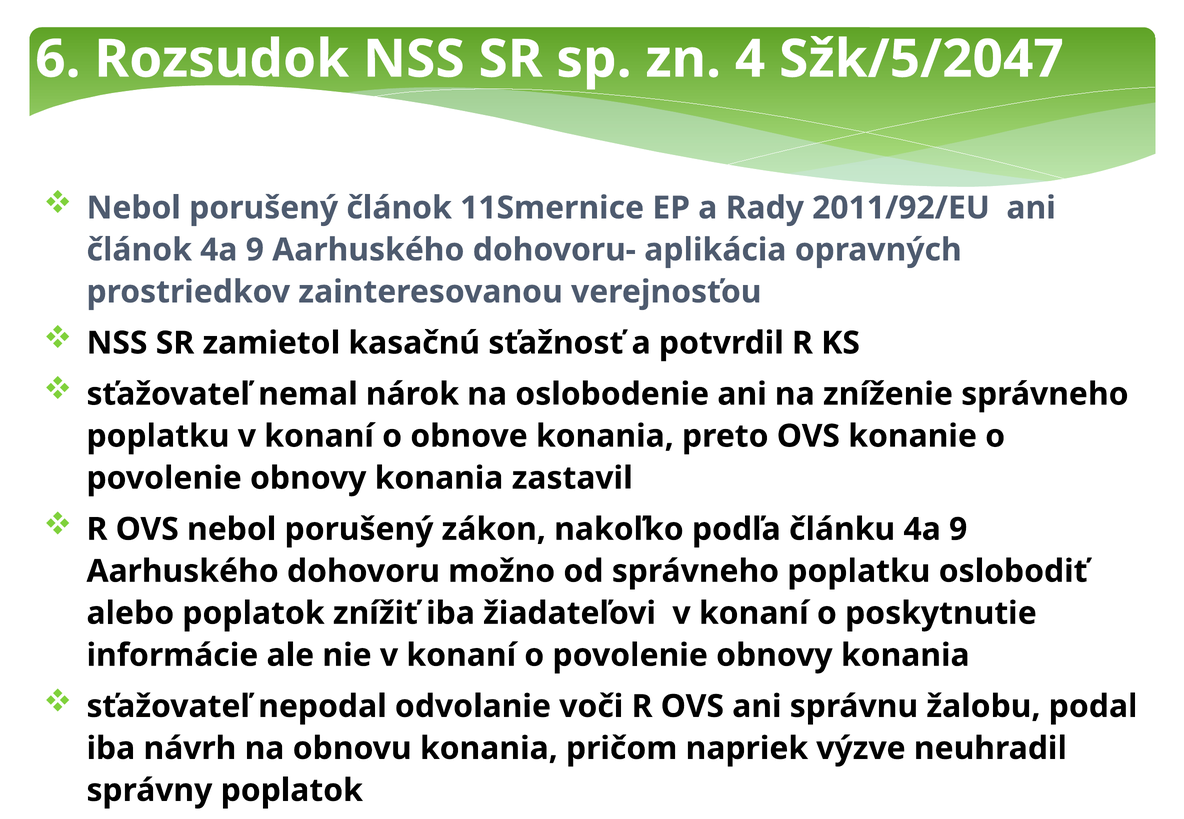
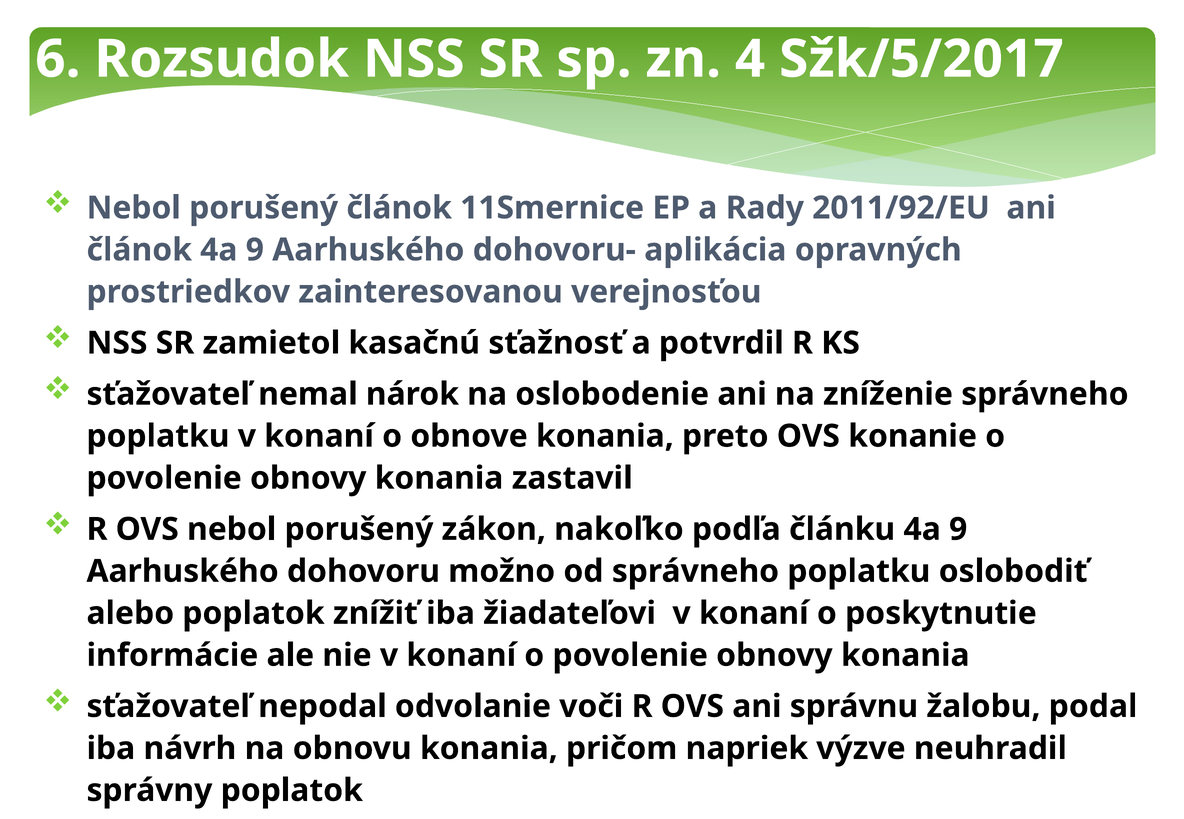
Sžk/5/2047: Sžk/5/2047 -> Sžk/5/2017 (921, 59)
